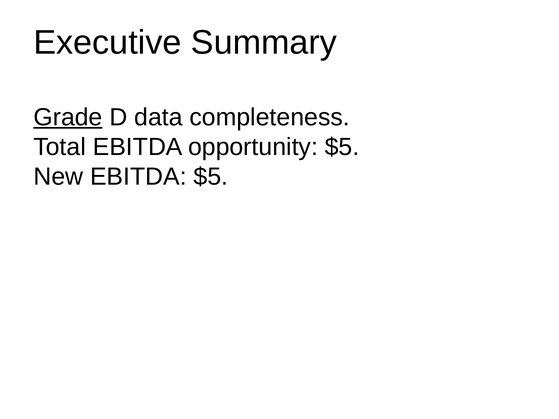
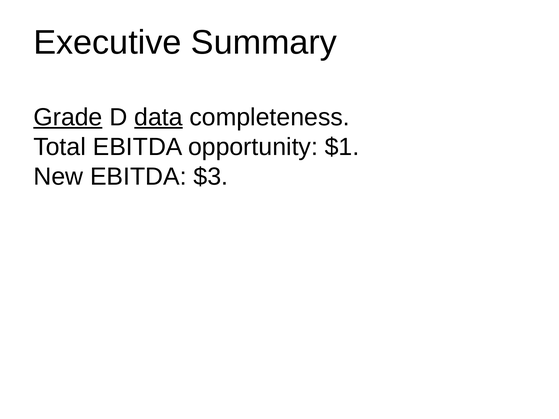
data underline: none -> present (158, 117)
opportunity $5: $5 -> $1 (342, 147)
EBITDA $5: $5 -> $3 (211, 177)
